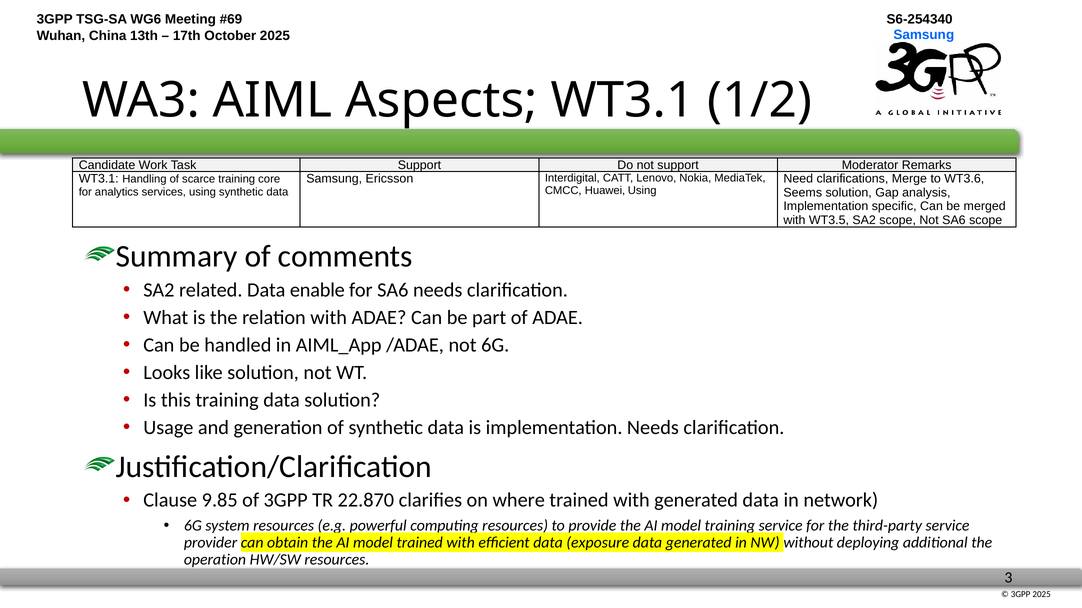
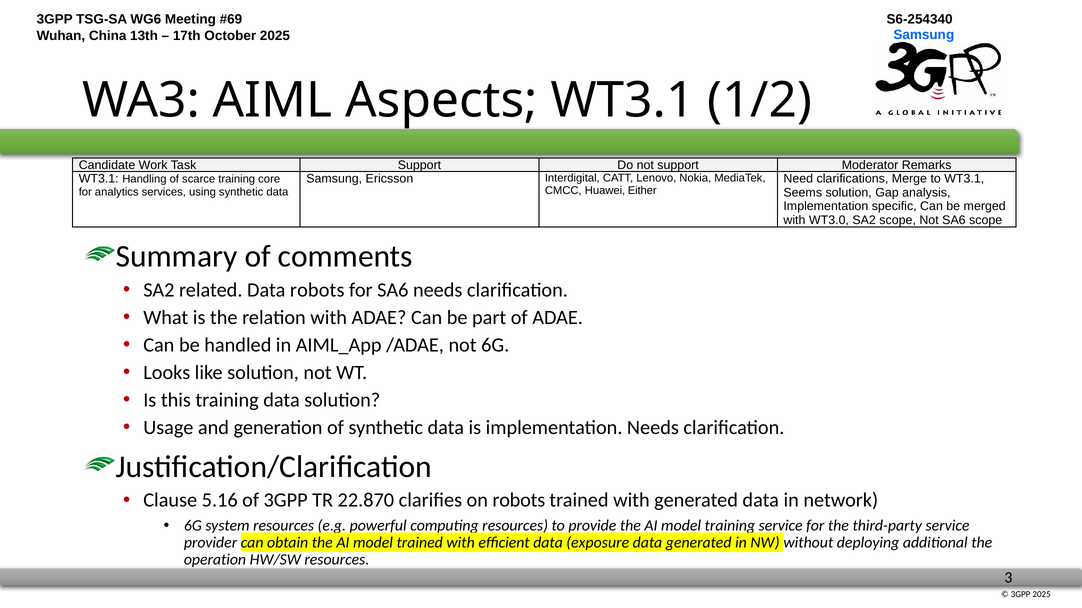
to WT3.6: WT3.6 -> WT3.1 (964, 179)
Huawei Using: Using -> Either (642, 191)
WT3.5: WT3.5 -> WT3.0 (829, 220)
Data enable: enable -> robots (317, 290)
9.85: 9.85 -> 5.16 (220, 501)
on where: where -> robots (519, 501)
